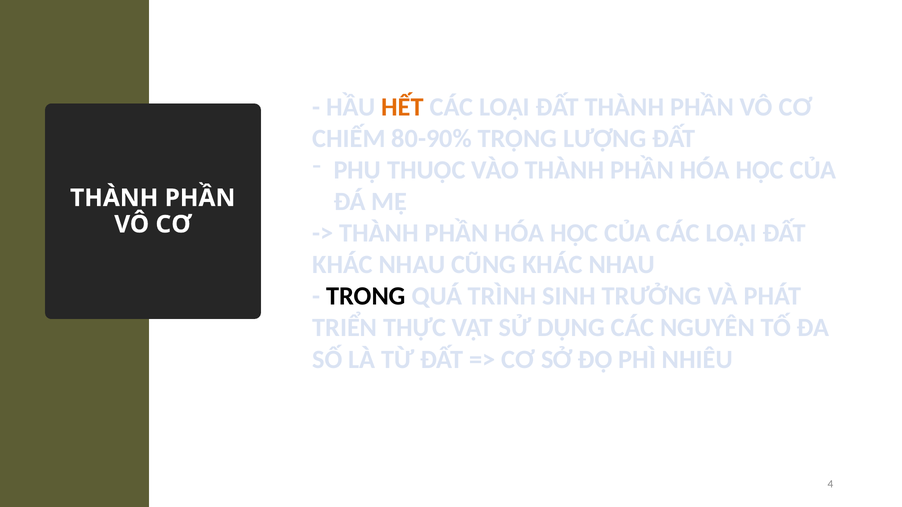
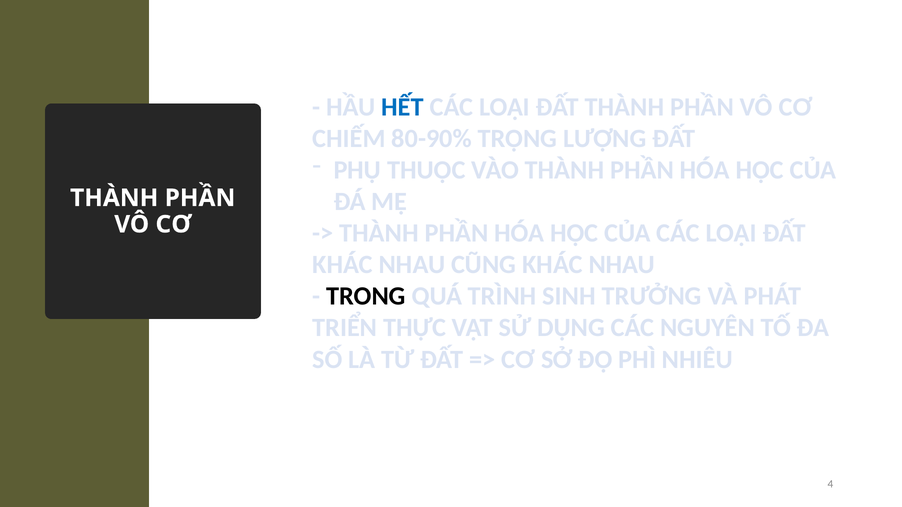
HẾT colour: orange -> blue (403, 107)
